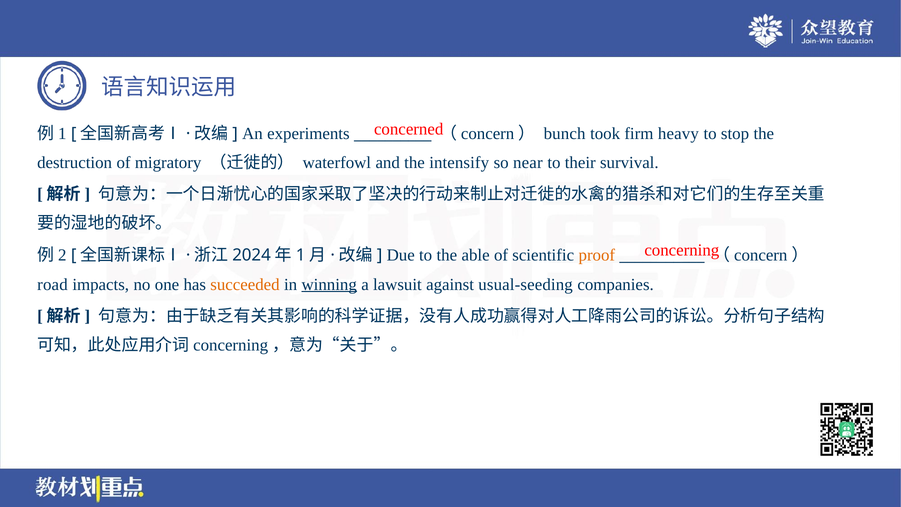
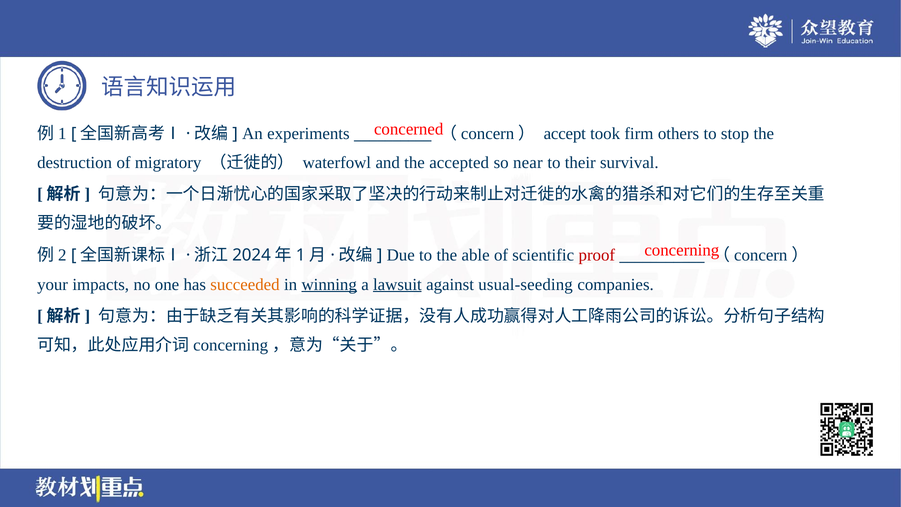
bunch: bunch -> accept (565, 133)
heavy: heavy -> others (679, 133)
intensify: intensify -> accepted (459, 163)
proof colour: orange -> red (597, 255)
road: road -> your (53, 284)
lawsuit underline: none -> present (397, 284)
